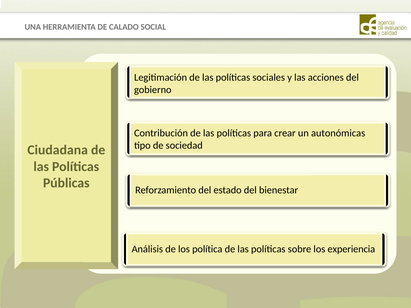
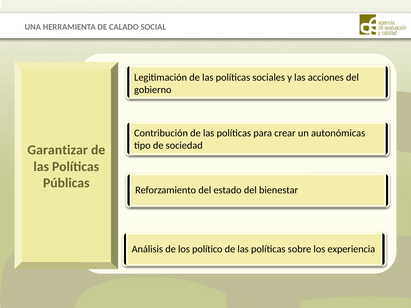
Ciudadana: Ciudadana -> Garantizar (58, 150)
política: política -> político (207, 249)
